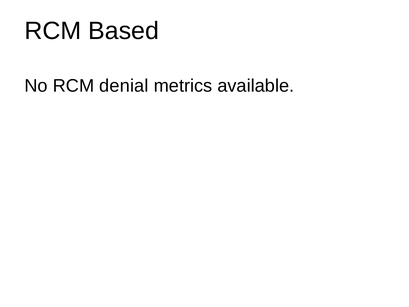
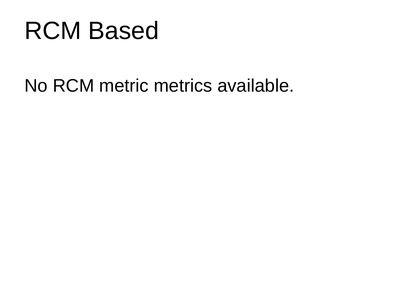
denial: denial -> metric (124, 86)
